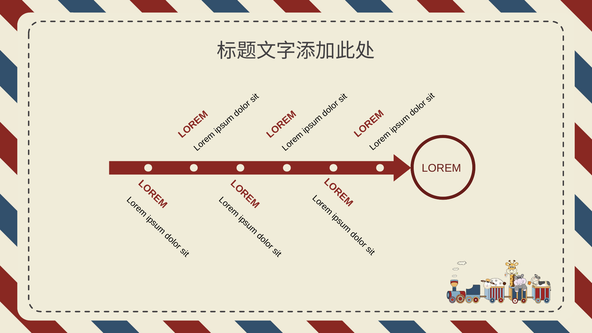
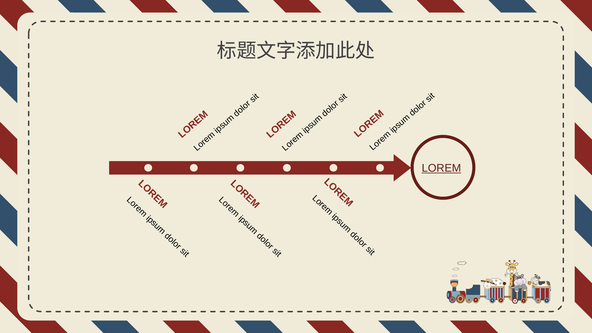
LOREM underline: none -> present (441, 168)
